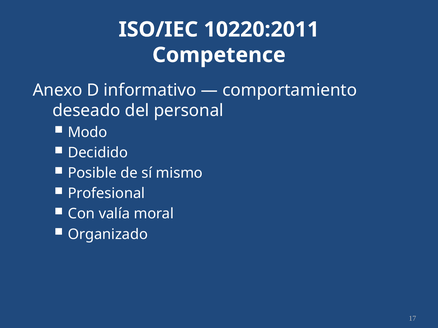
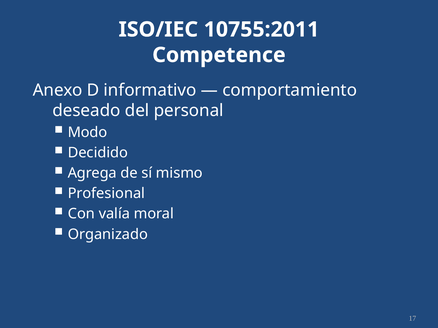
10220:2011: 10220:2011 -> 10755:2011 (261, 30)
Posible: Posible -> Agrega (92, 173)
